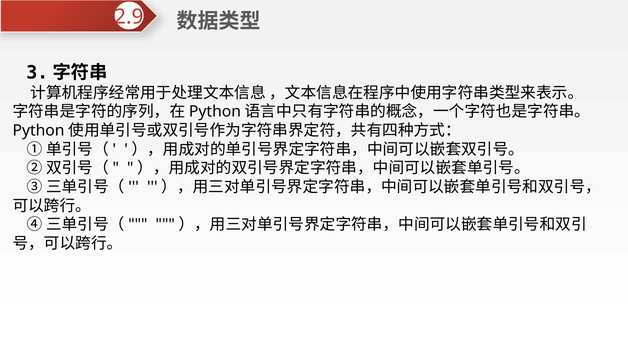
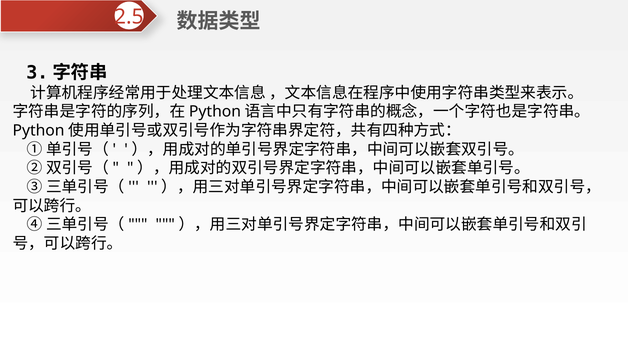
2.9: 2.9 -> 2.5 (129, 17)
